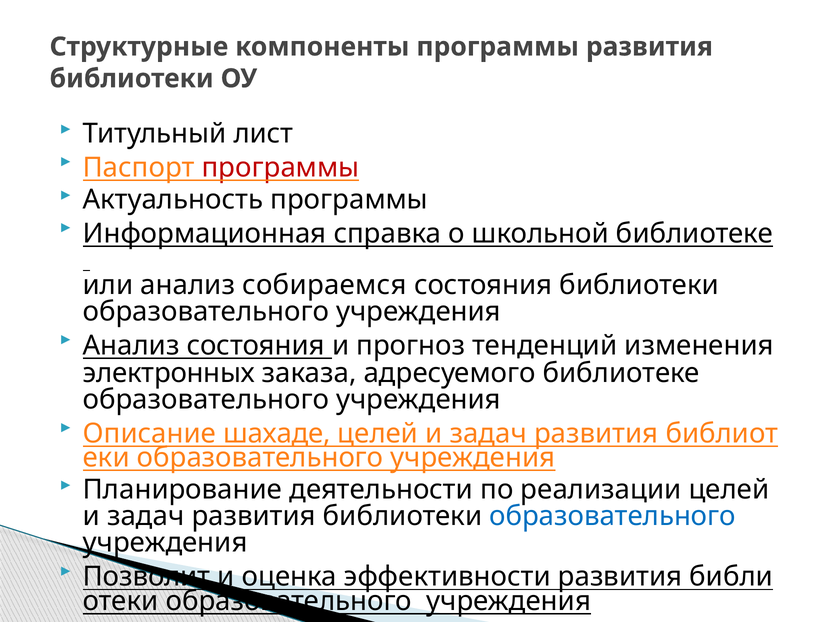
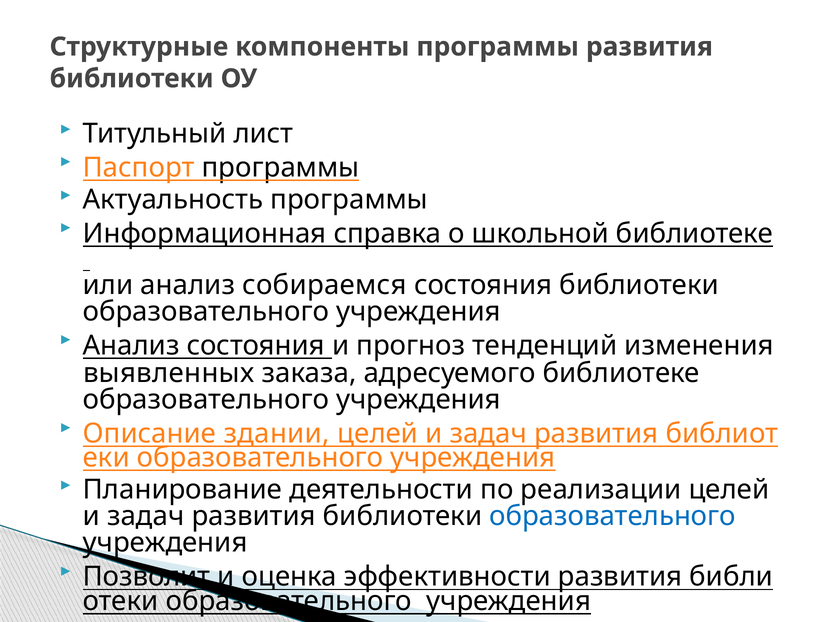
программы colour: red -> black (281, 168)
электронных: электронных -> выявленных (169, 373)
шахаде: шахаде -> здании (277, 433)
